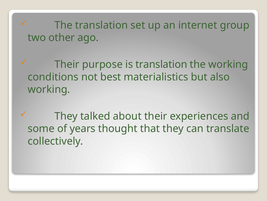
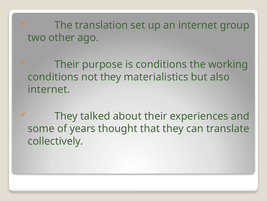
is translation: translation -> conditions (161, 64)
not best: best -> they (111, 77)
working: working -> internet (49, 89)
